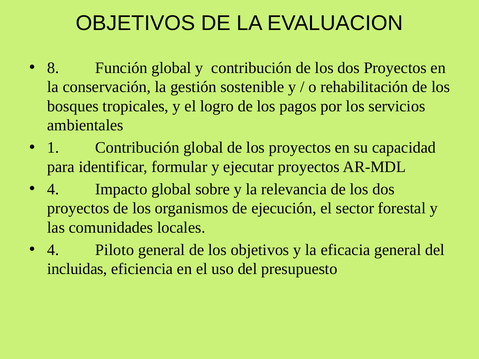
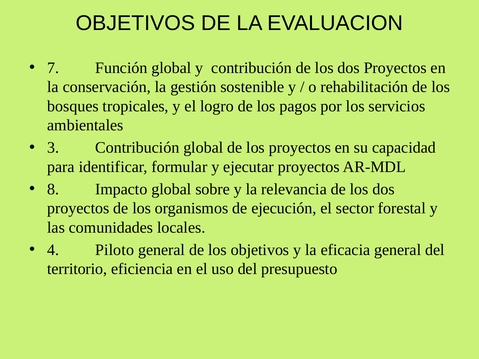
8: 8 -> 7 (53, 68)
1: 1 -> 3 (53, 148)
4: 4 -> 8 (53, 189)
incluidas: incluidas -> territorio (77, 269)
